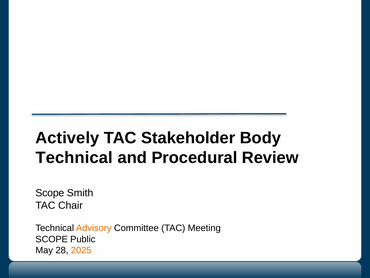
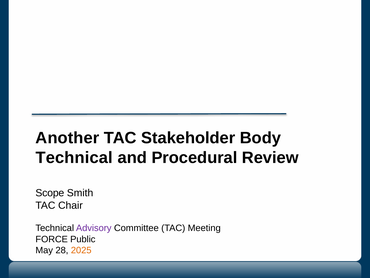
Actively: Actively -> Another (67, 138)
Advisory colour: orange -> purple (94, 228)
SCOPE: SCOPE -> FORCE (52, 239)
